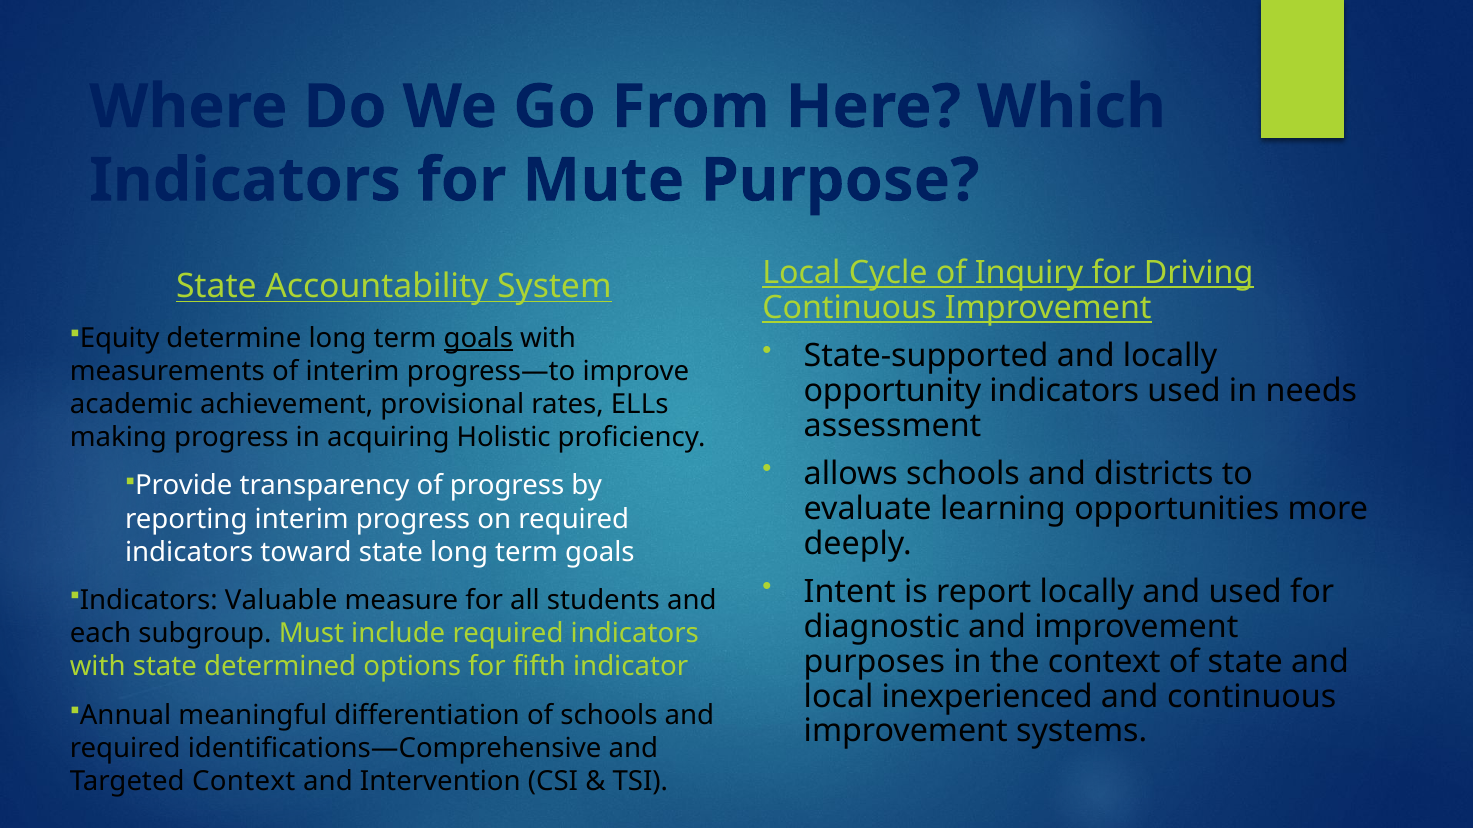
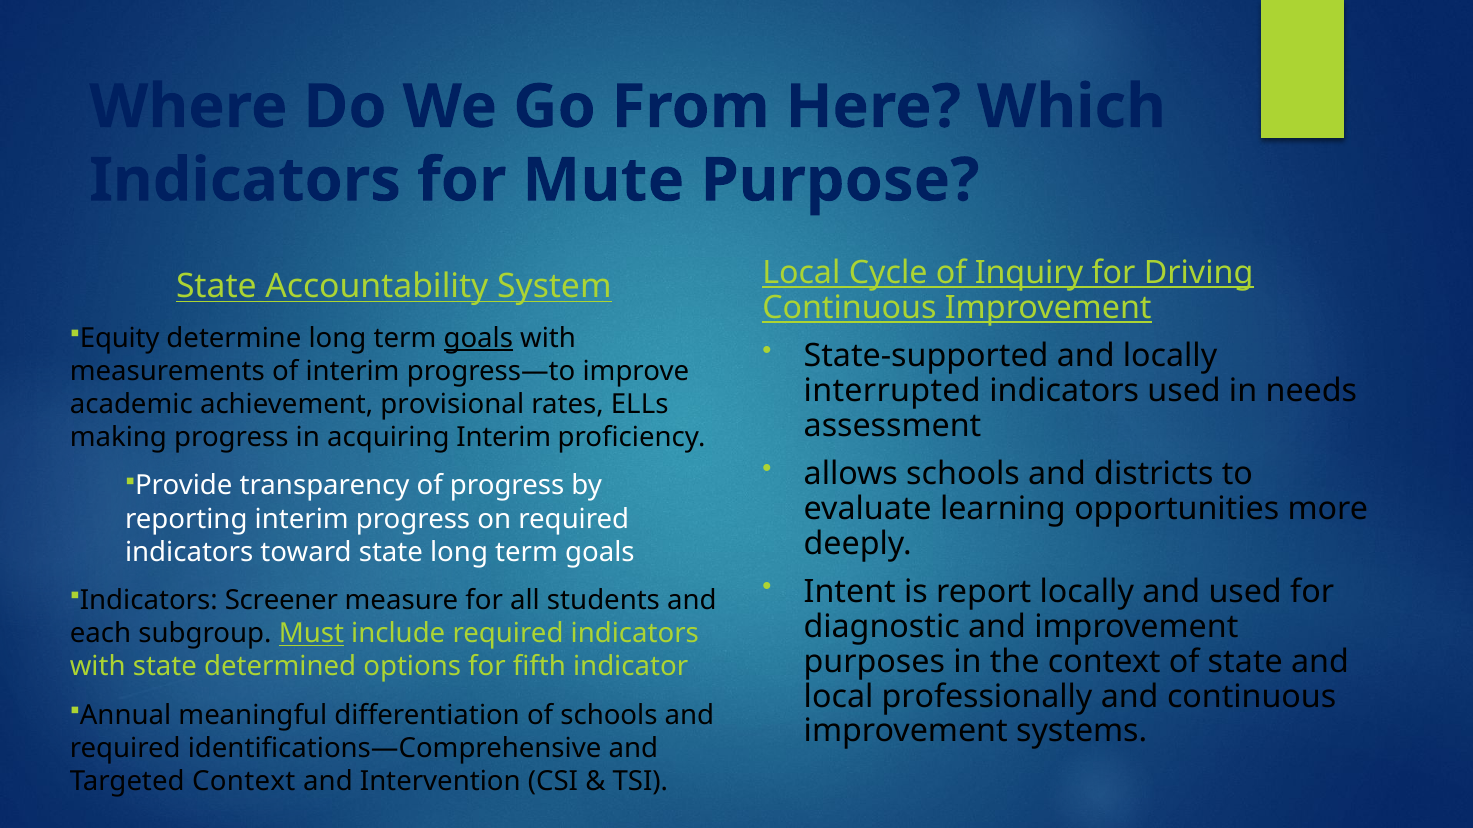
opportunity: opportunity -> interrupted (892, 391)
acquiring Holistic: Holistic -> Interim (504, 438)
Valuable: Valuable -> Screener (281, 601)
Must underline: none -> present (311, 634)
inexperienced: inexperienced -> professionally (987, 697)
